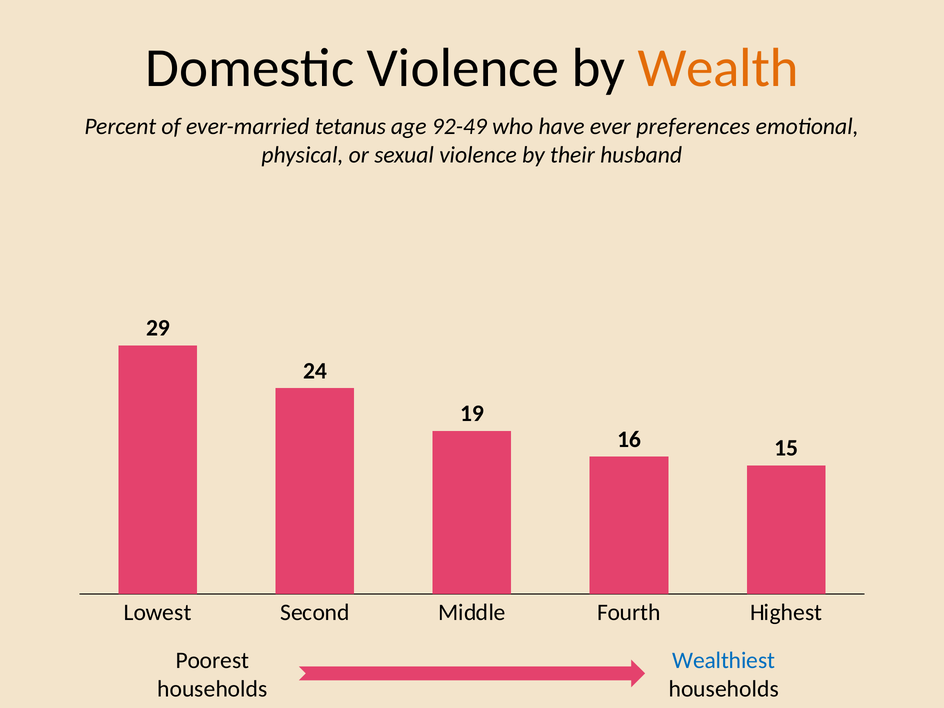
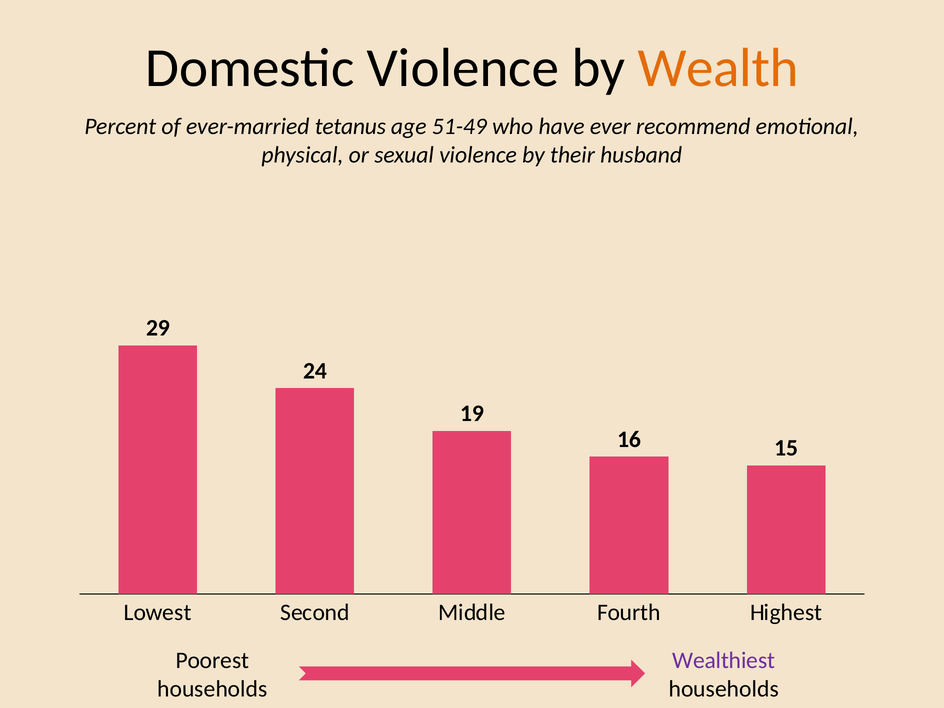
92-49: 92-49 -> 51-49 (459, 126)
preferences: preferences -> recommend (693, 126)
Wealthiest colour: blue -> purple (724, 660)
